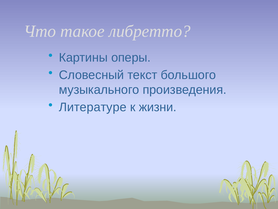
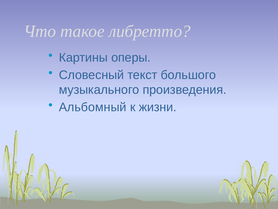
Литературе: Литературе -> Альбомный (93, 107)
